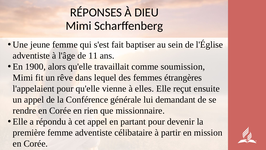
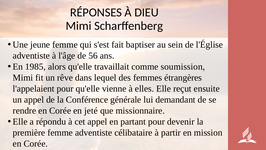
11: 11 -> 56 (93, 56)
1900: 1900 -> 1985 (35, 67)
rien: rien -> jeté (91, 110)
